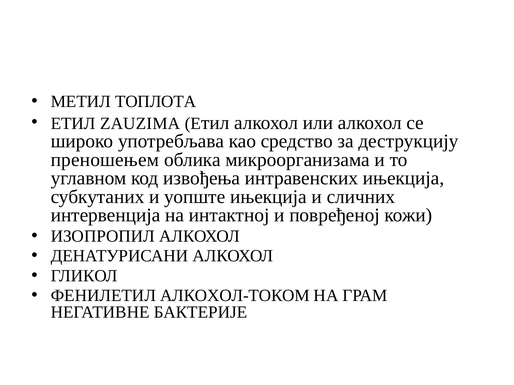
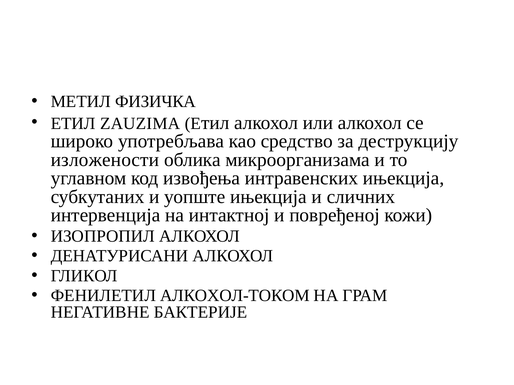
ТОПЛОТА: ТОПЛОТА -> ФИЗИЧКА (156, 102)
преношењем: преношењем -> изложености (105, 160)
